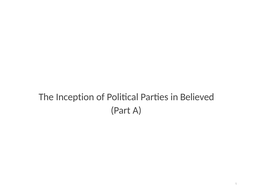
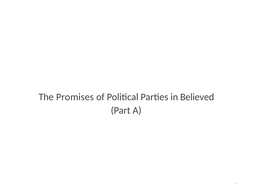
Inception: Inception -> Promises (75, 97)
